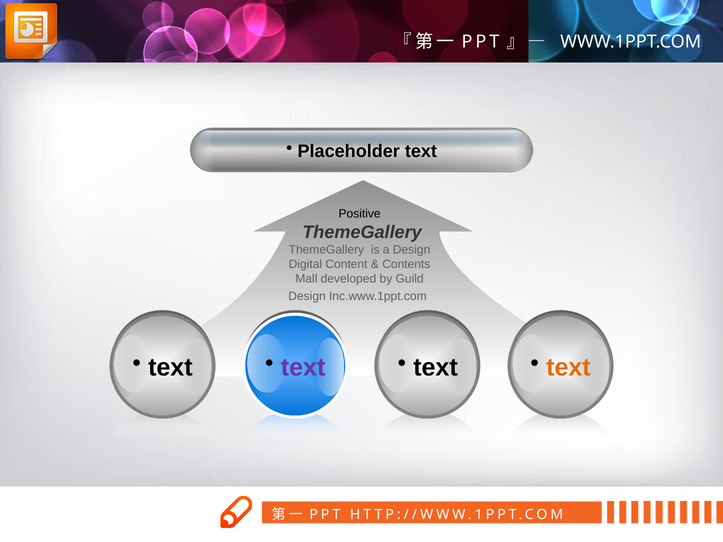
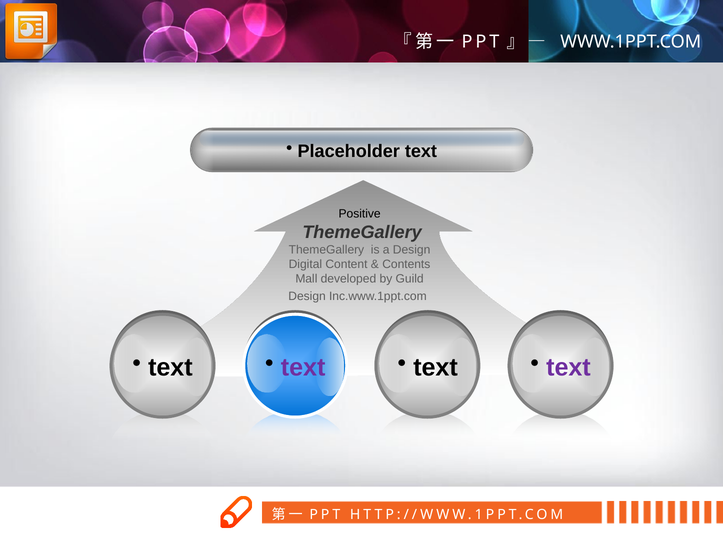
text colour: orange -> purple (568, 368)
